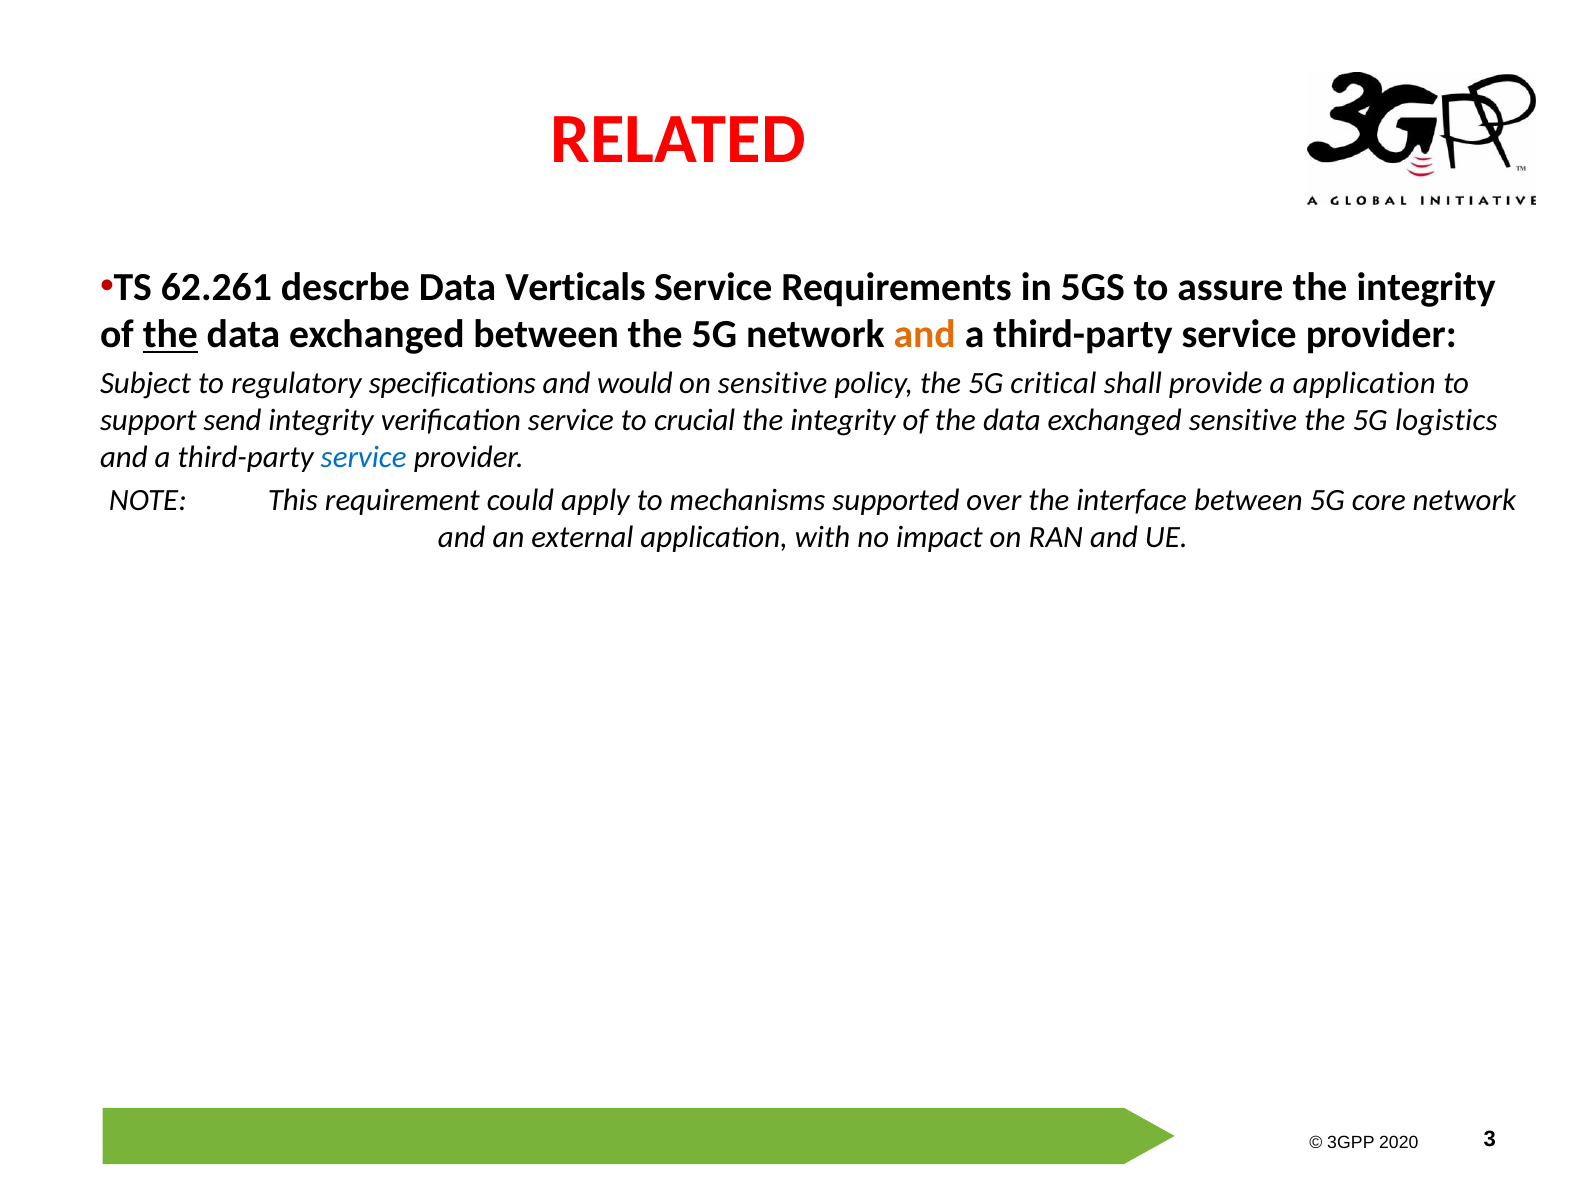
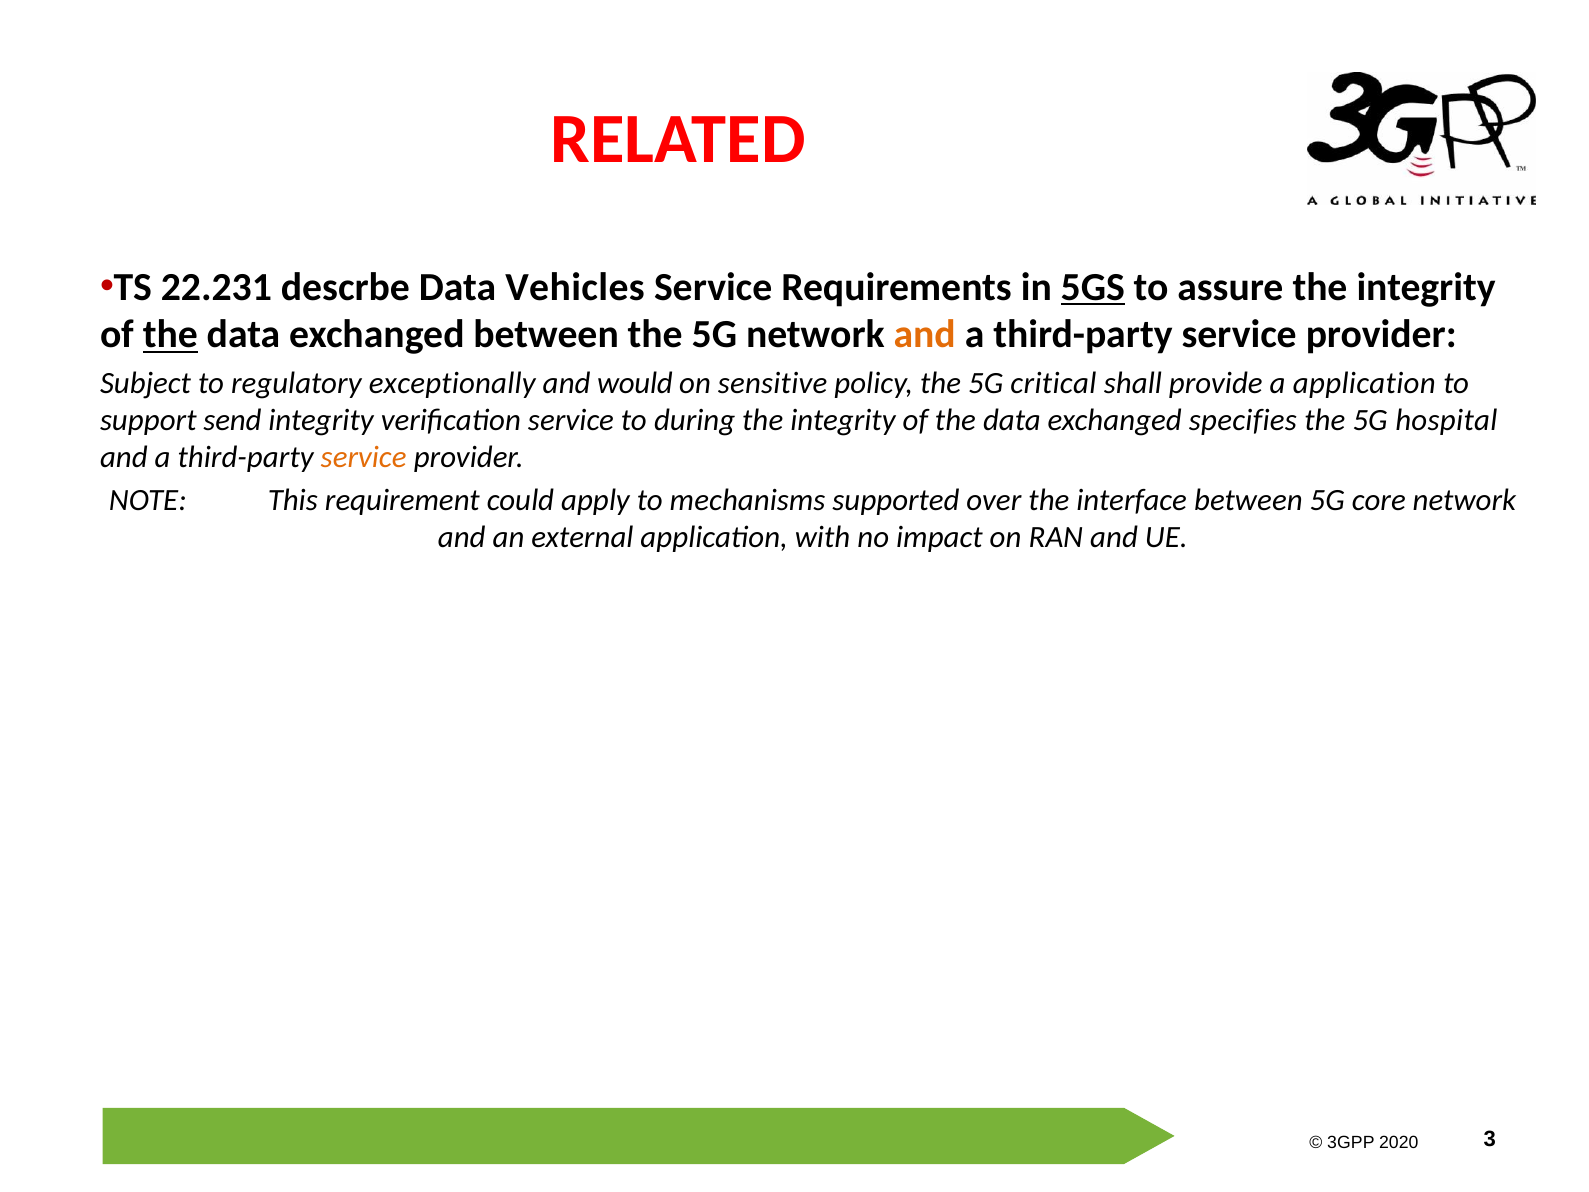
62.261: 62.261 -> 22.231 (216, 287)
Verticals: Verticals -> Vehicles (575, 287)
5GS underline: none -> present (1093, 287)
specifications: specifications -> exceptionally (452, 383)
crucial: crucial -> during (695, 420)
exchanged sensitive: sensitive -> specifies (1243, 420)
logistics: logistics -> hospital (1446, 420)
service colour: blue -> orange (364, 457)
